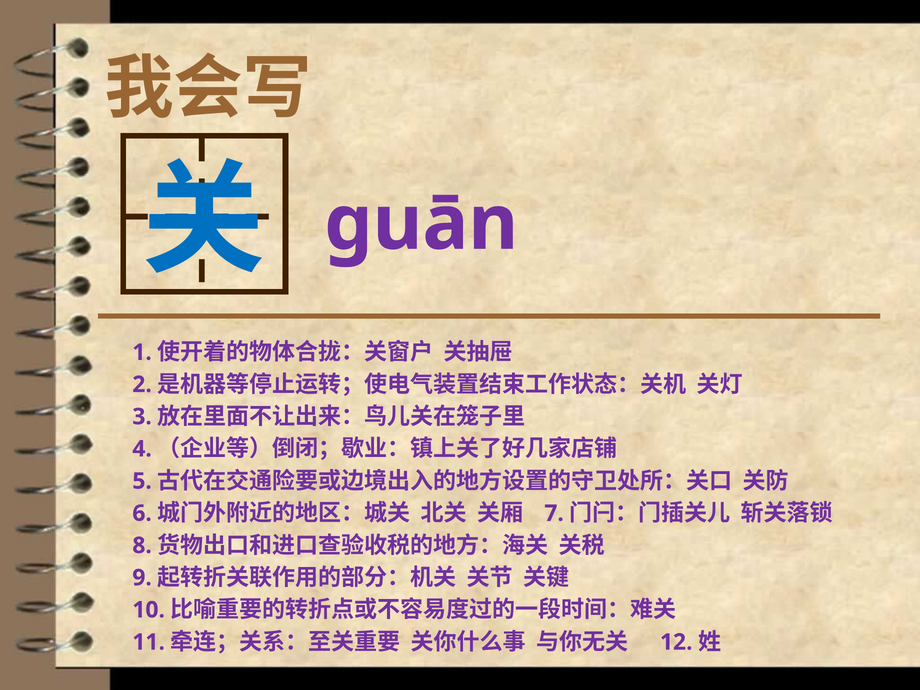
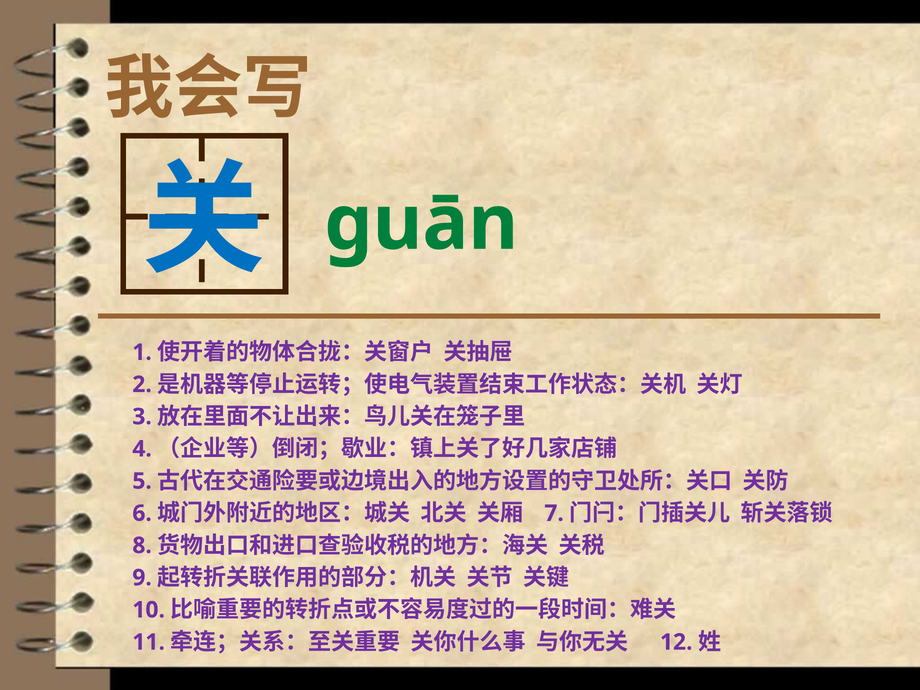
guān colour: purple -> green (421, 223)
